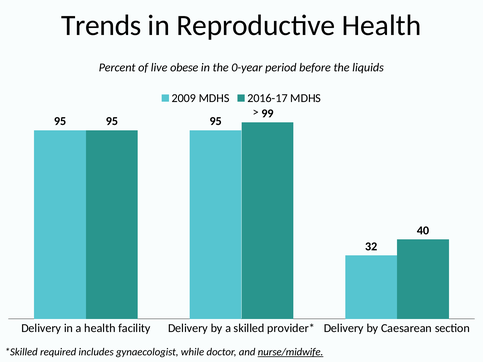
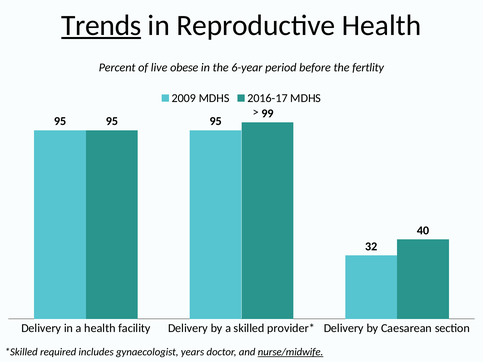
Trends underline: none -> present (101, 25)
0-year: 0-year -> 6-year (247, 68)
liquids: liquids -> fertlity (368, 68)
while: while -> years (193, 352)
